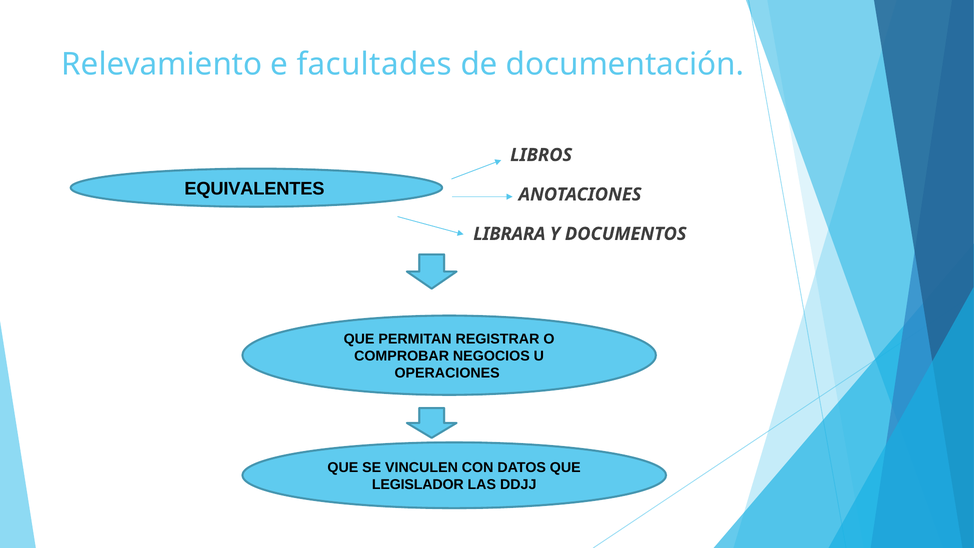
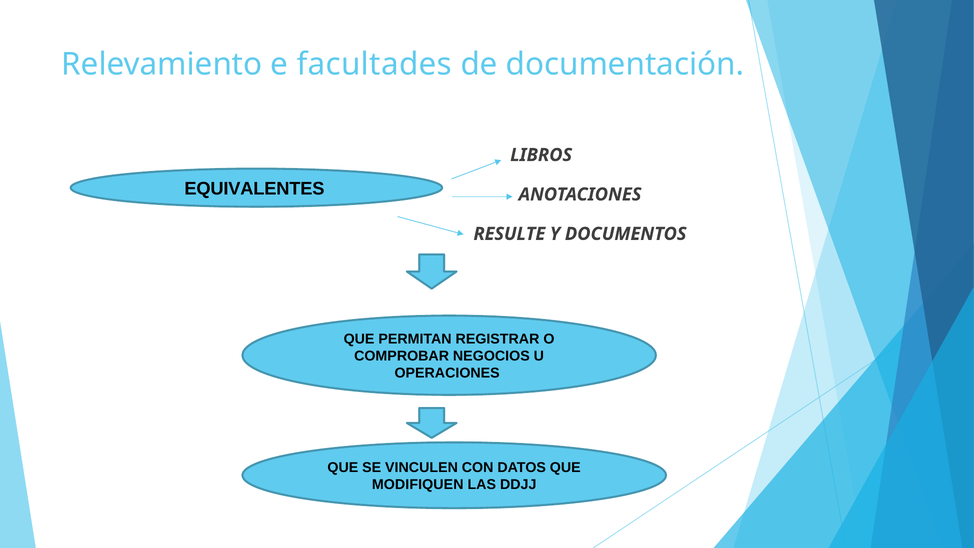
LIBRARA: LIBRARA -> RESULTE (509, 234)
LEGISLADOR: LEGISLADOR -> MODIFIQUEN (418, 485)
